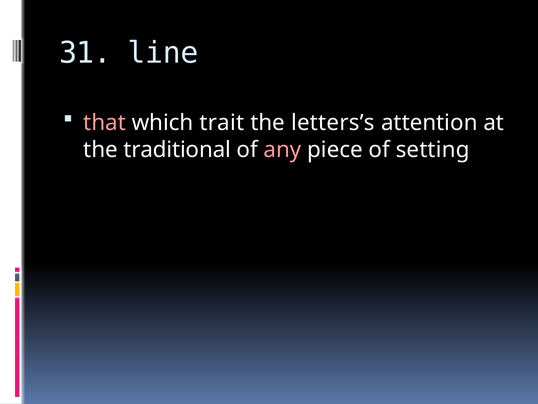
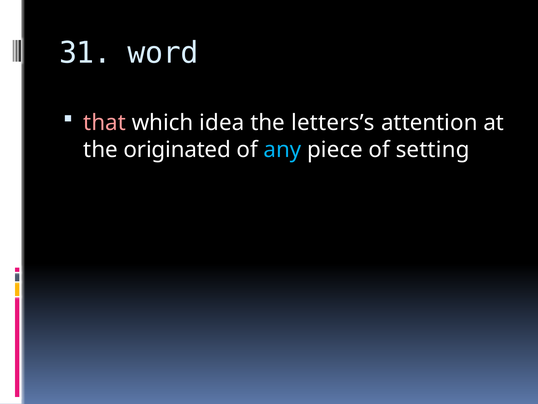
line: line -> word (163, 53)
trait: trait -> idea (222, 123)
traditional: traditional -> originated (177, 149)
any colour: pink -> light blue (282, 149)
